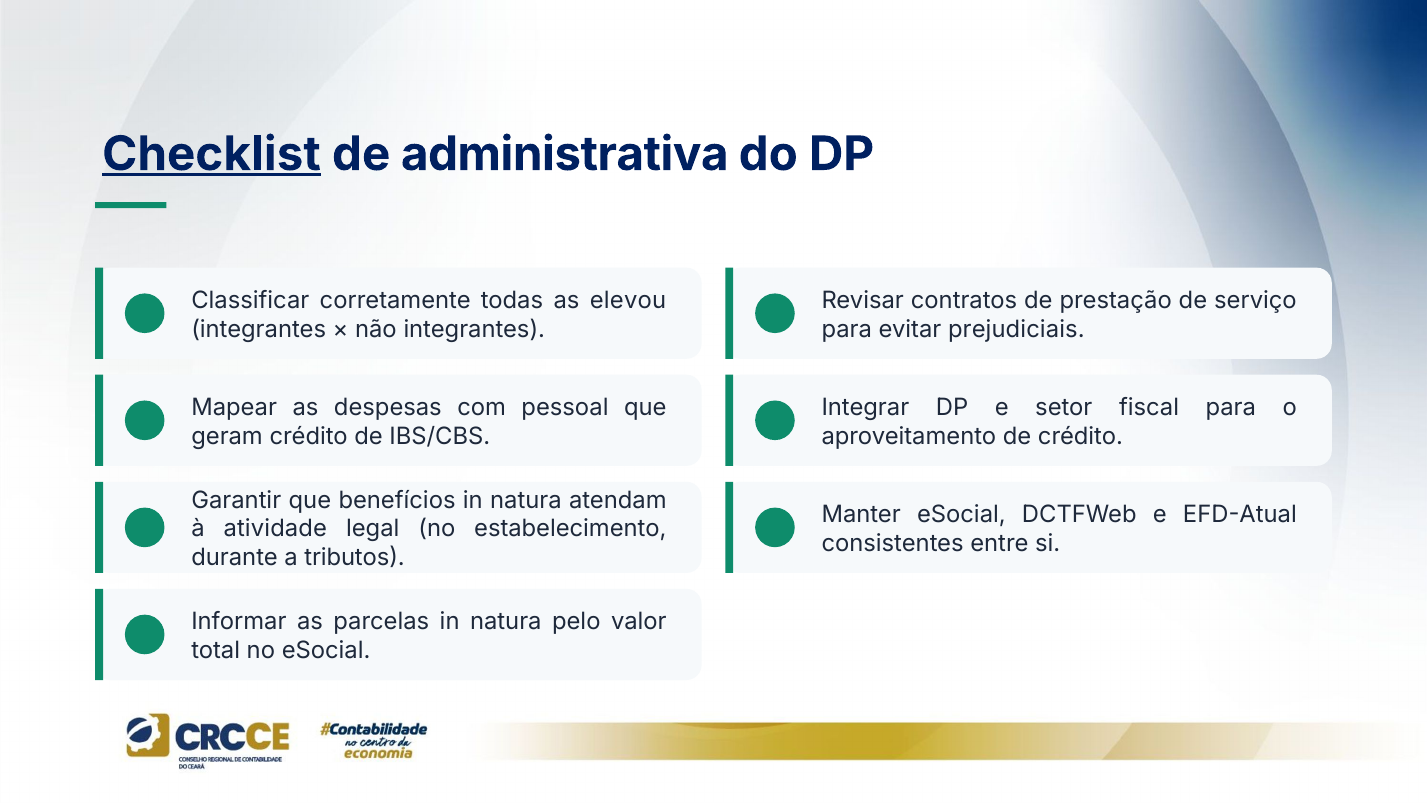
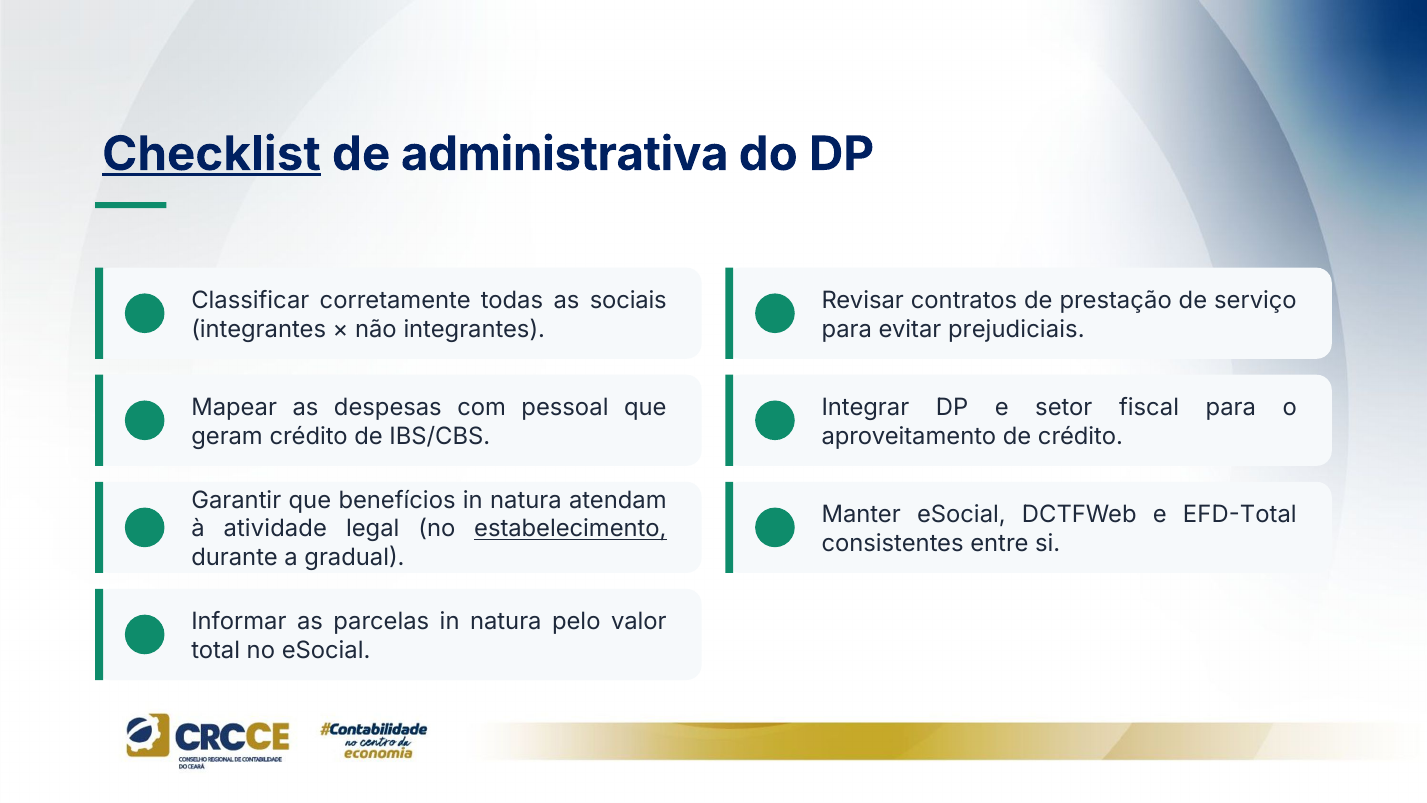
elevou: elevou -> sociais (628, 301)
EFD-Atual: EFD-Atual -> EFD-Total (1240, 515)
estabelecimento underline: none -> present (570, 529)
tributos: tributos -> gradual (354, 557)
